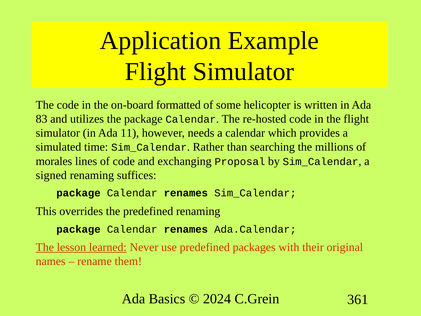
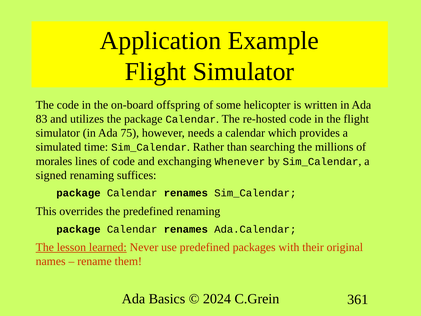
formatted: formatted -> offspring (178, 105)
11: 11 -> 75 (130, 133)
Proposal: Proposal -> Whenever (240, 161)
